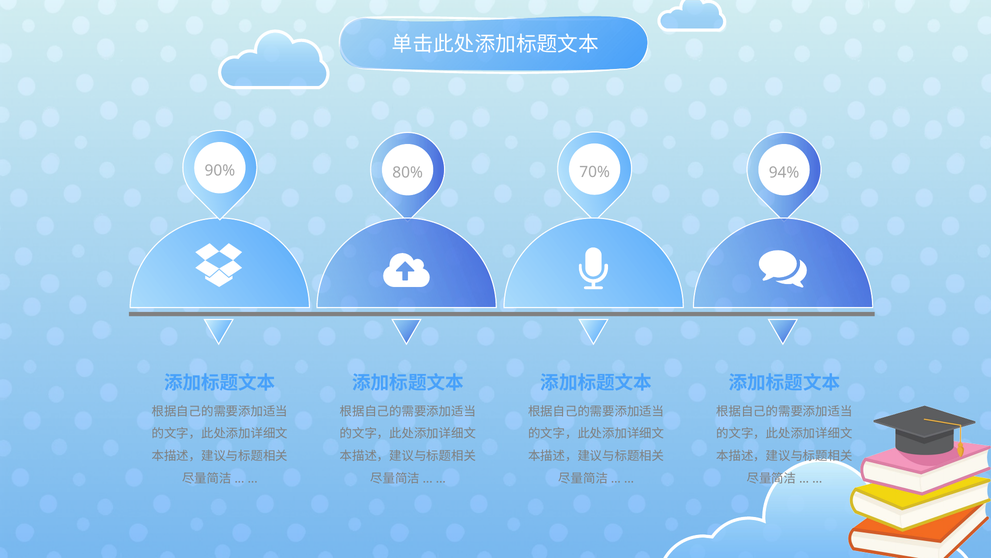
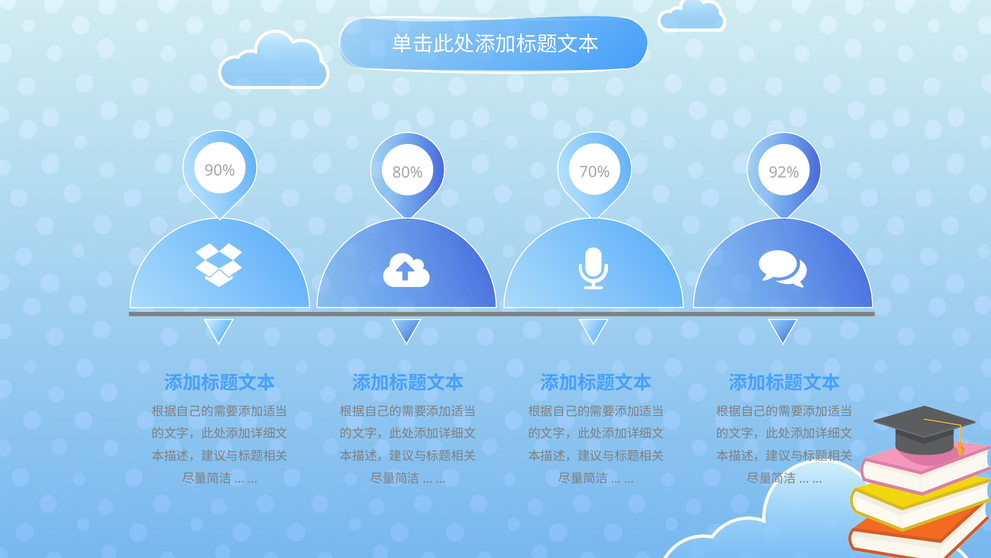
94%: 94% -> 92% (784, 172)
